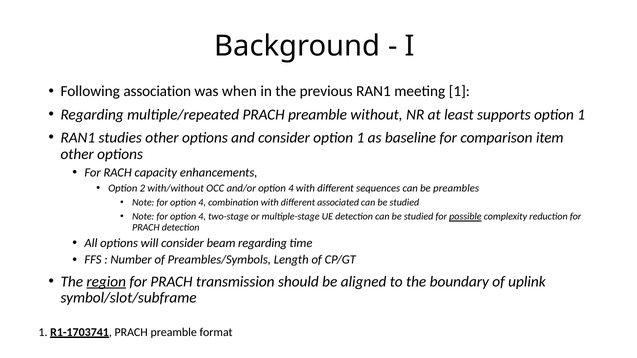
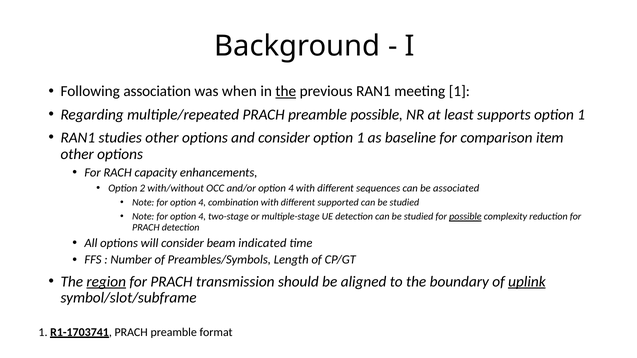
the underline: none -> present (286, 91)
preamble without: without -> possible (377, 115)
preambles: preambles -> associated (456, 188)
associated: associated -> supported (338, 203)
beam regarding: regarding -> indicated (262, 243)
uplink underline: none -> present (527, 282)
